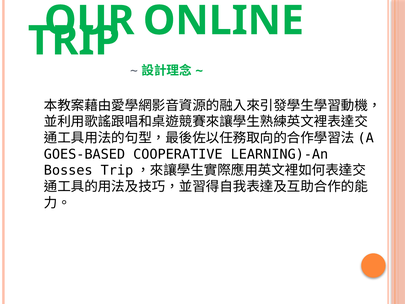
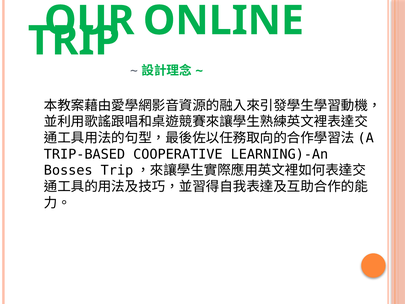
GOES-BASED: GOES-BASED -> TRIP-BASED (84, 154)
